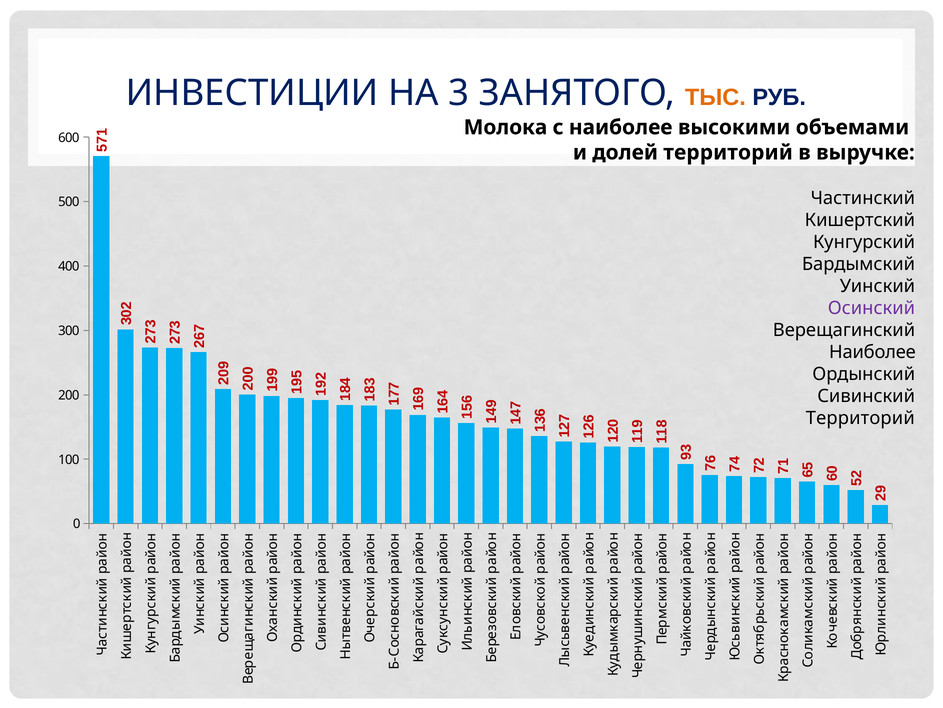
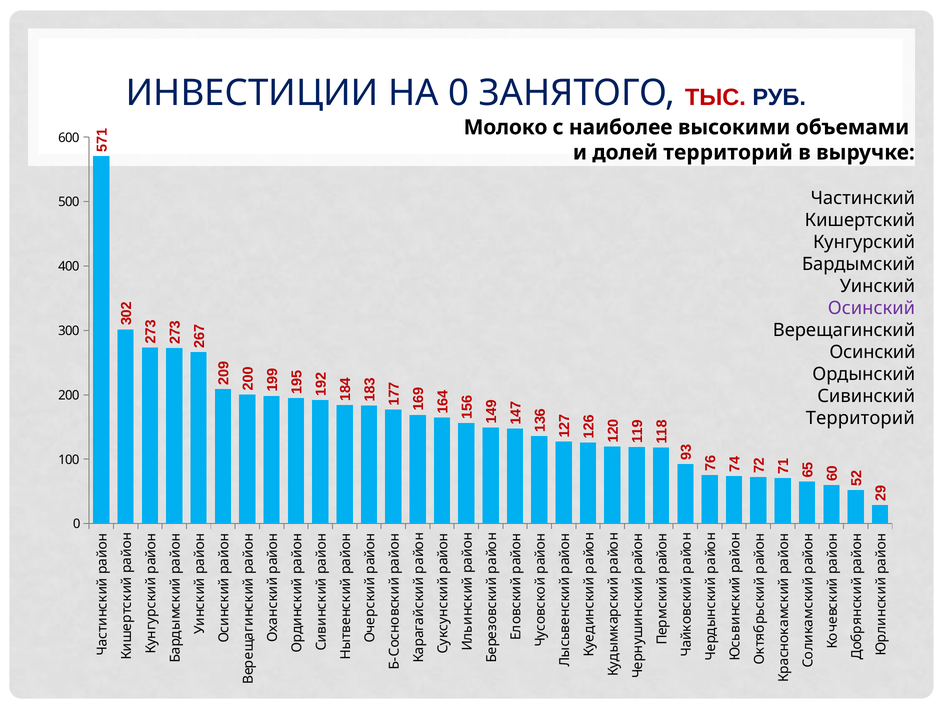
НА 3: 3 -> 0 (459, 93)
ТЫС colour: orange -> red (715, 98)
Молока: Молока -> Молоко (506, 127)
Наиболее: Наиболее -> Осинский (872, 352)
